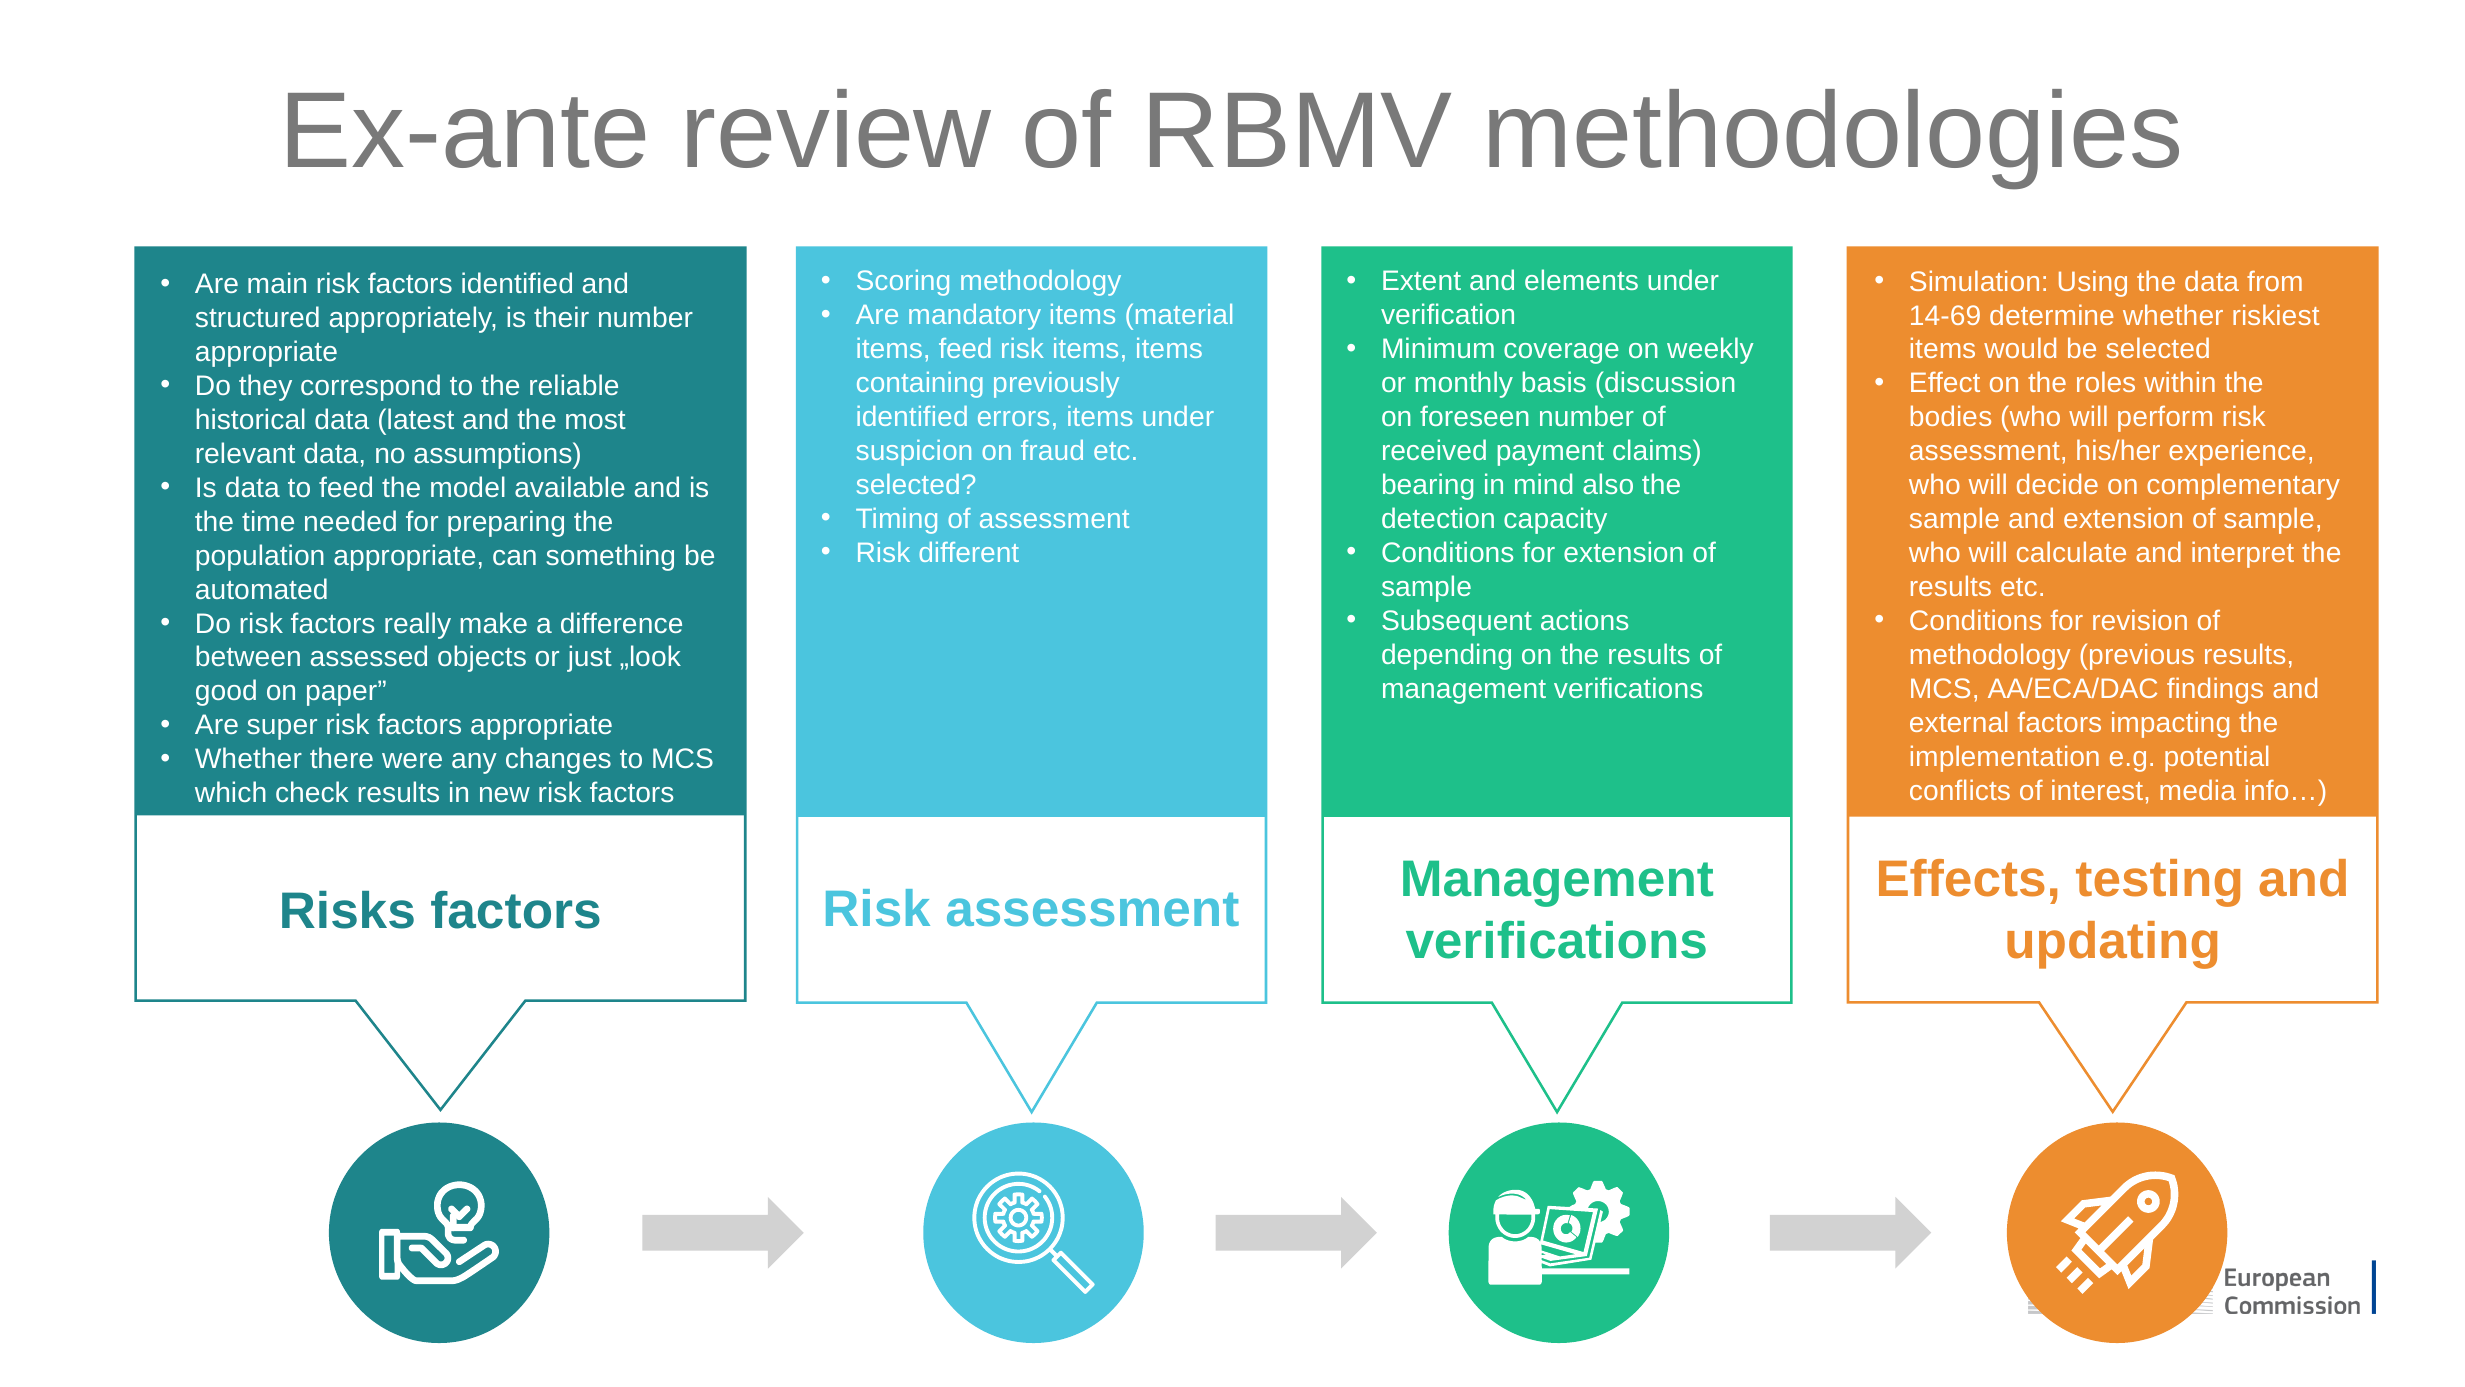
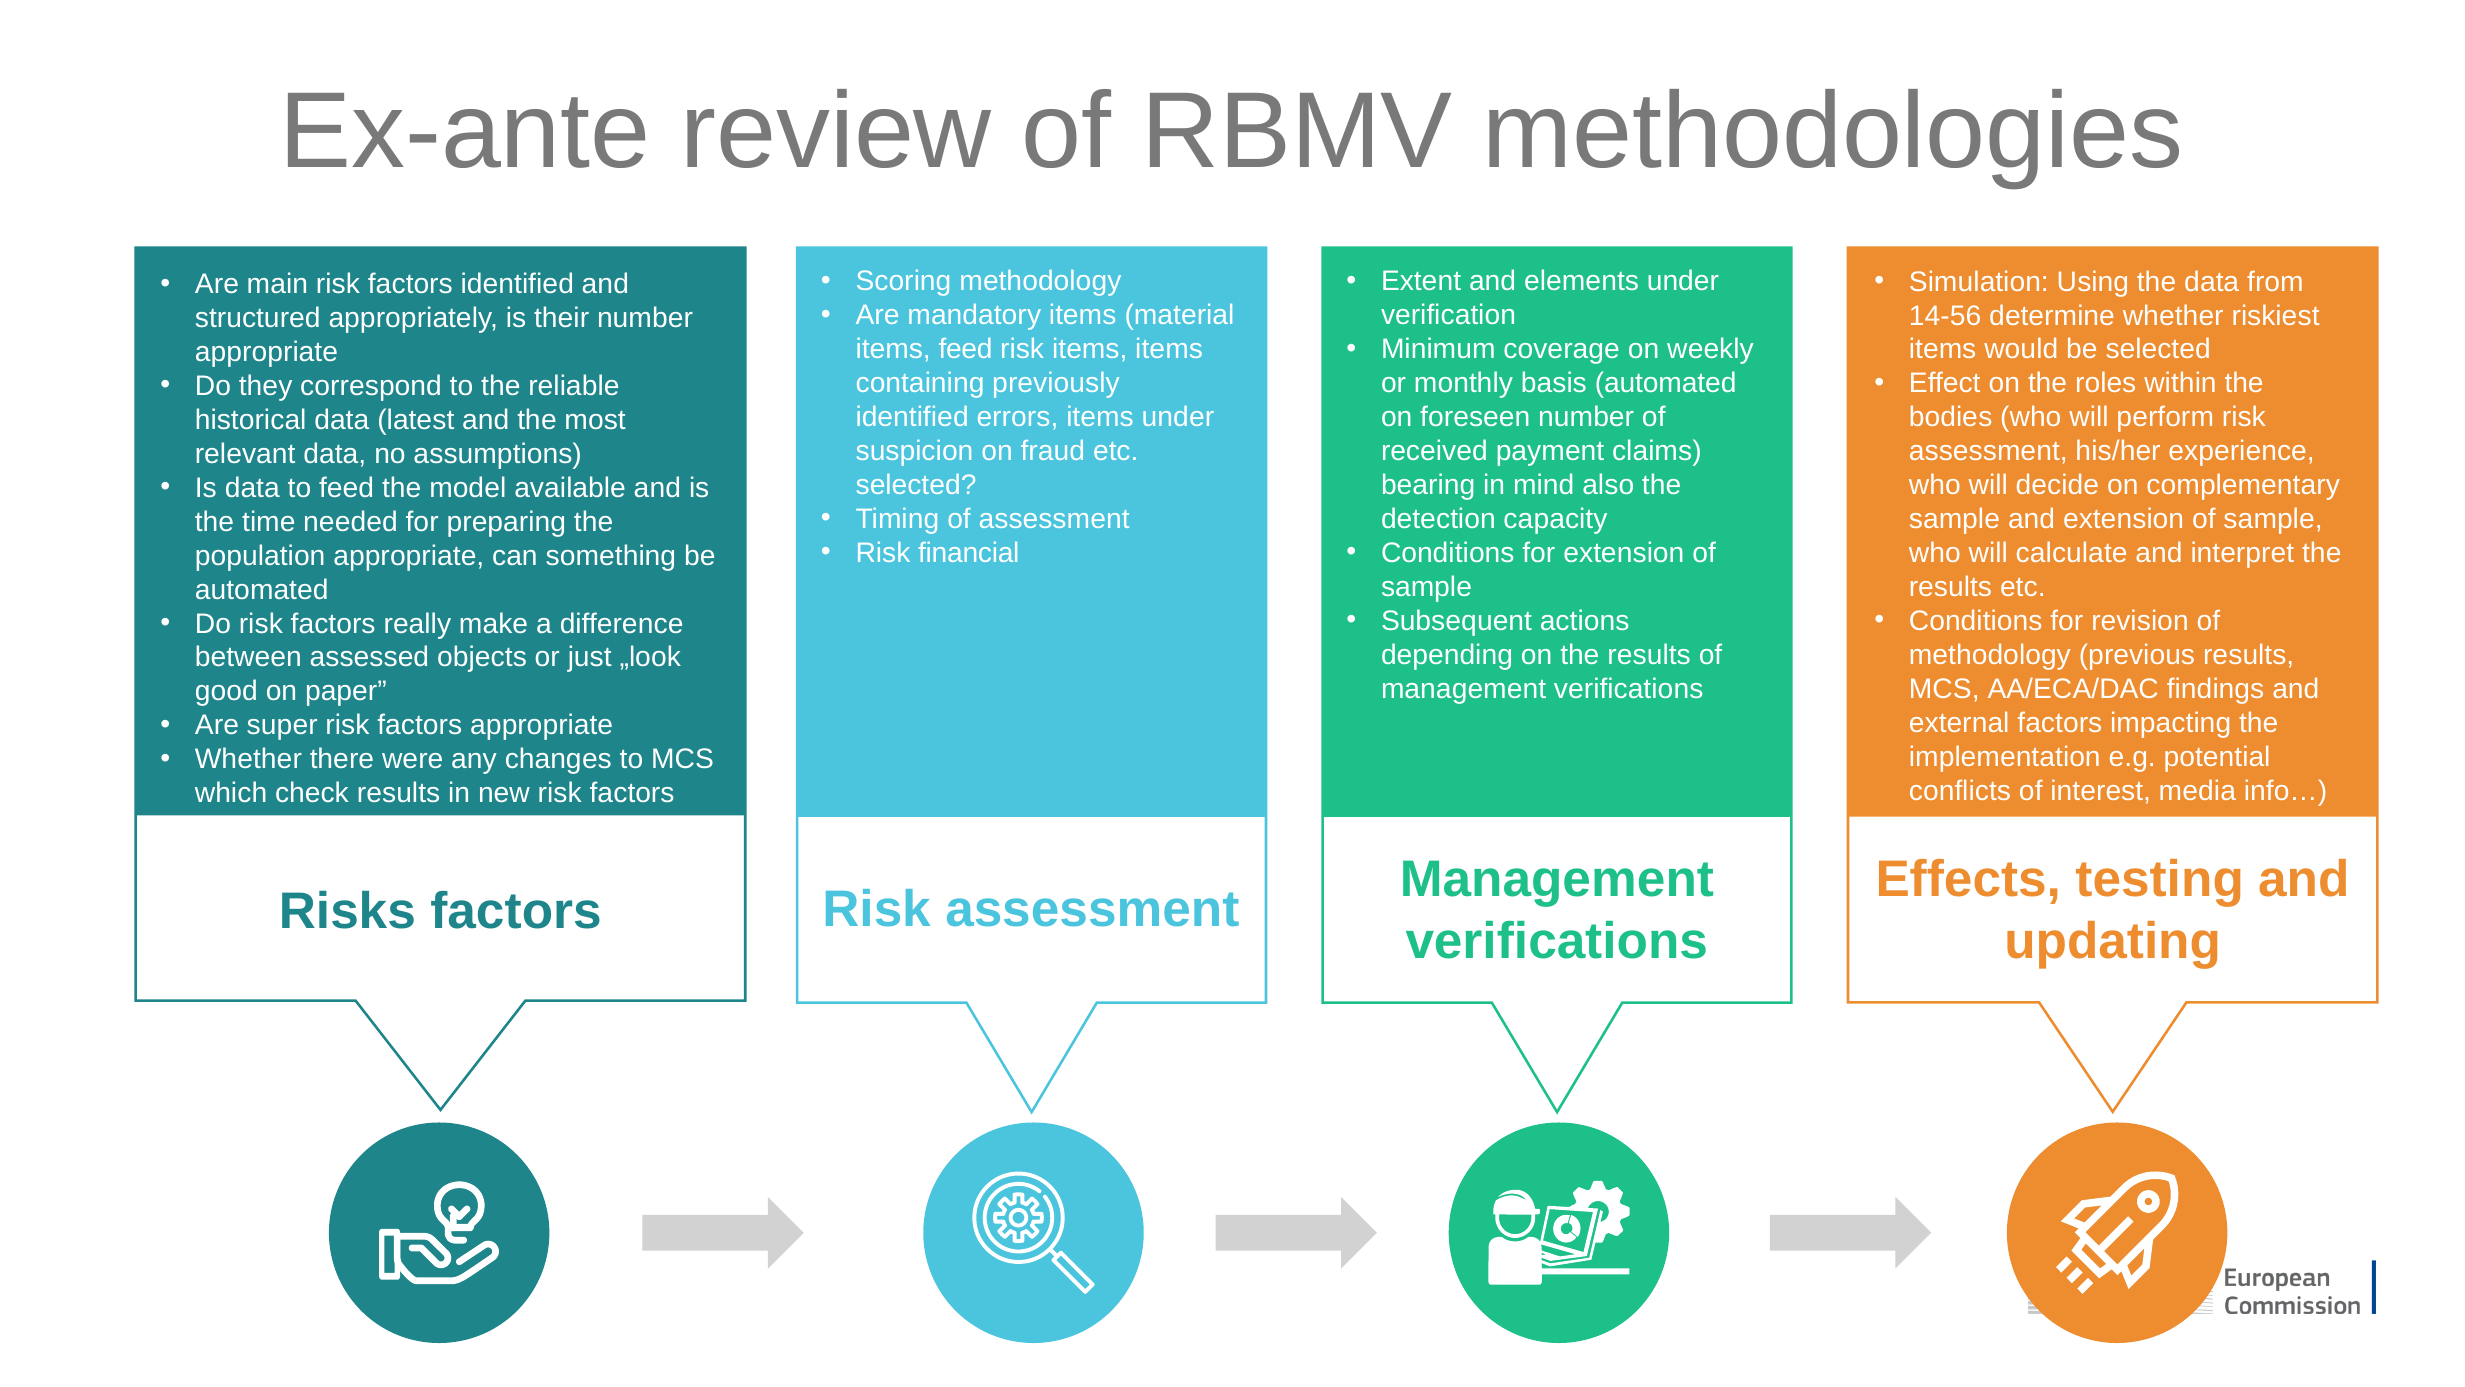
14-69: 14-69 -> 14-56 (1945, 316)
basis discussion: discussion -> automated (1666, 383)
different: different -> financial (969, 553)
